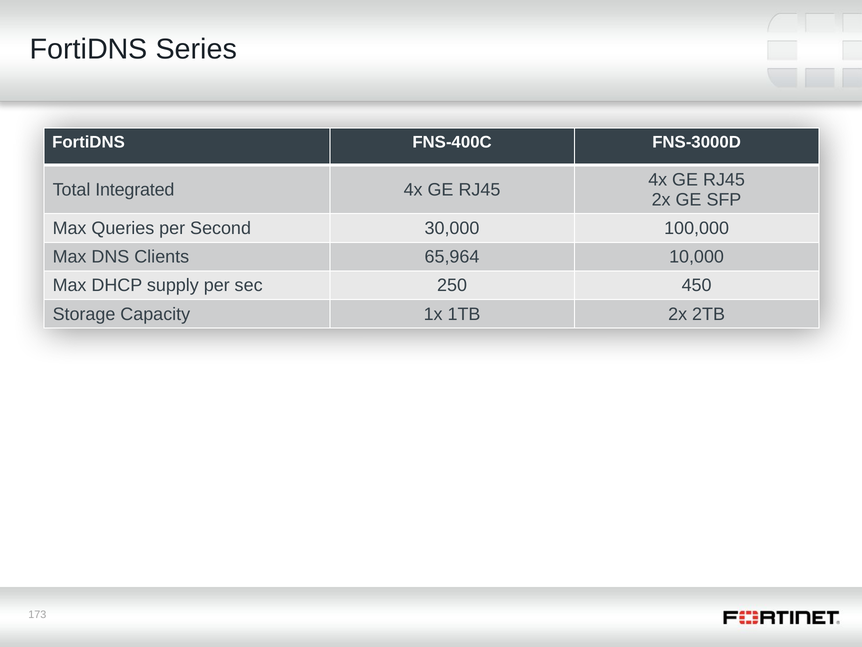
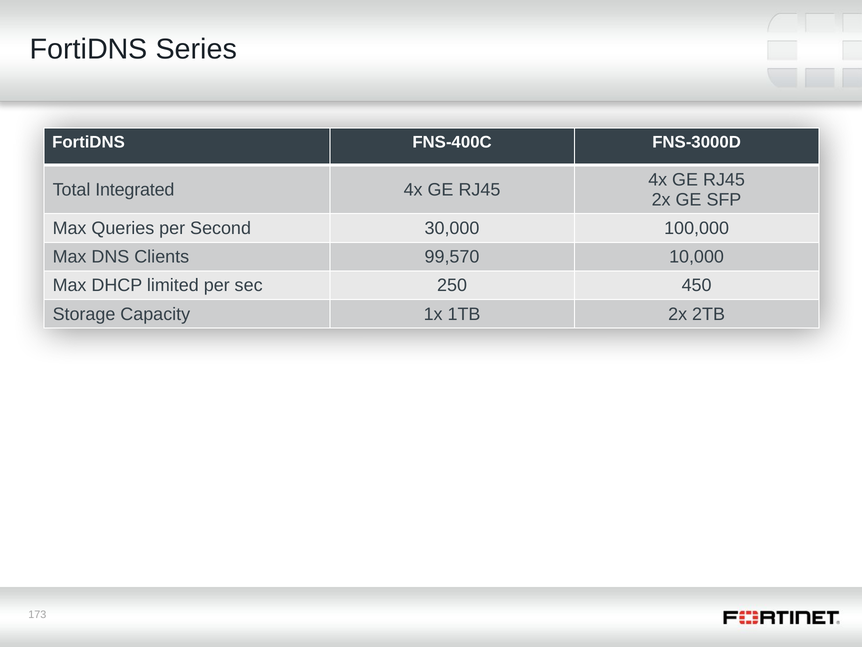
65,964: 65,964 -> 99,570 (452, 257)
supply: supply -> limited (173, 285)
